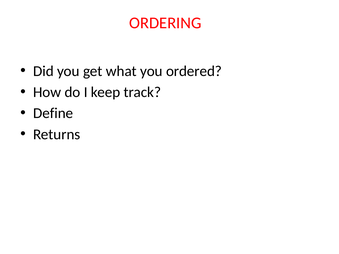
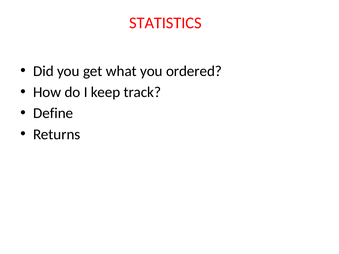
ORDERING: ORDERING -> STATISTICS (165, 23)
